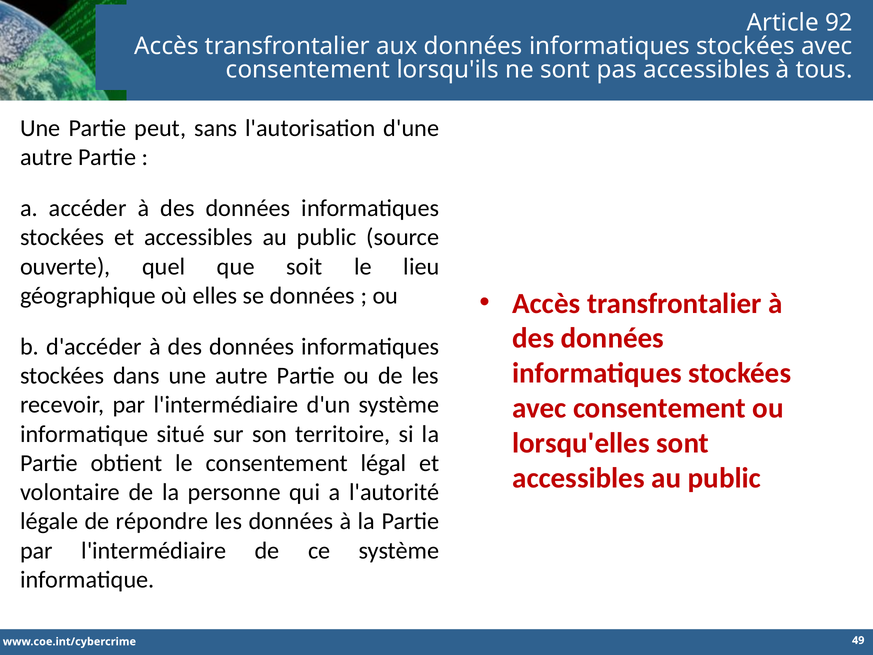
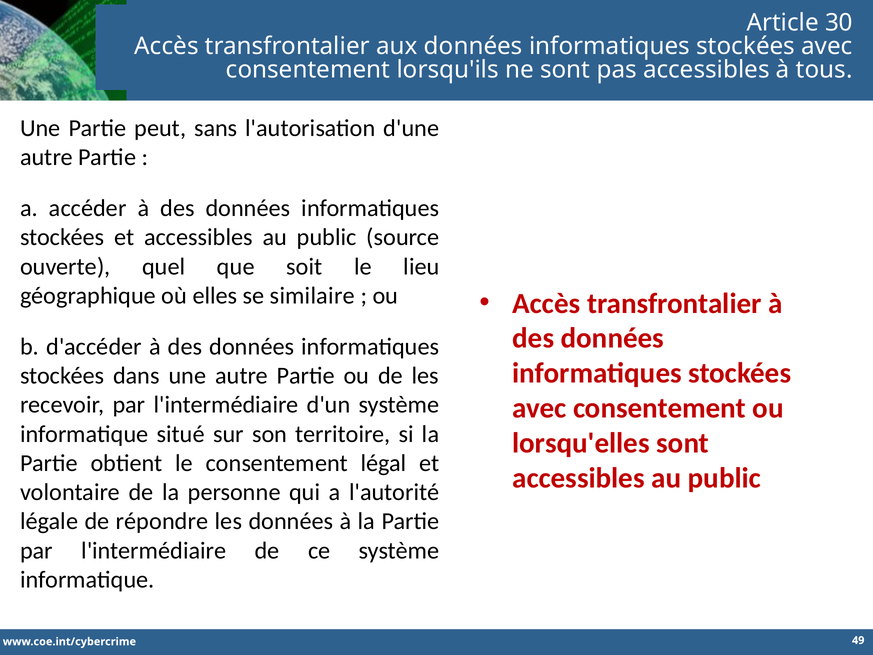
92: 92 -> 30 (839, 23)
se données: données -> similaire (312, 296)
